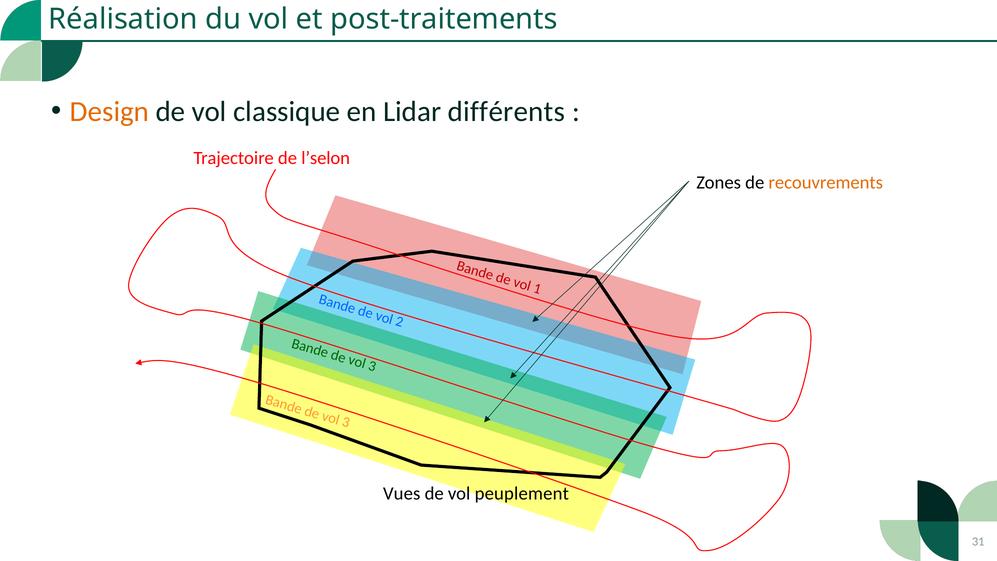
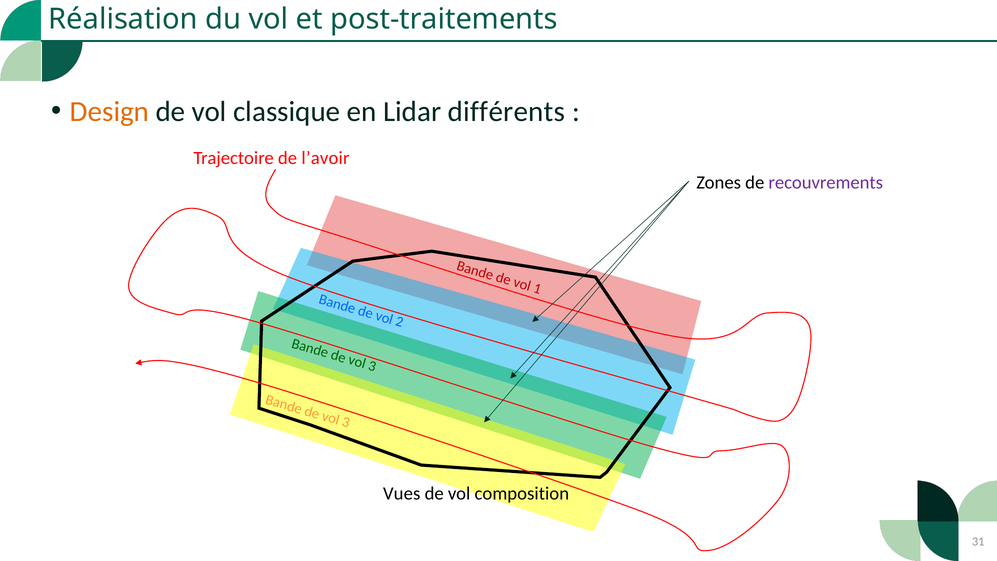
l’selon: l’selon -> l’avoir (325, 158)
recouvrements colour: orange -> purple (826, 182)
peuplement: peuplement -> composition (522, 493)
